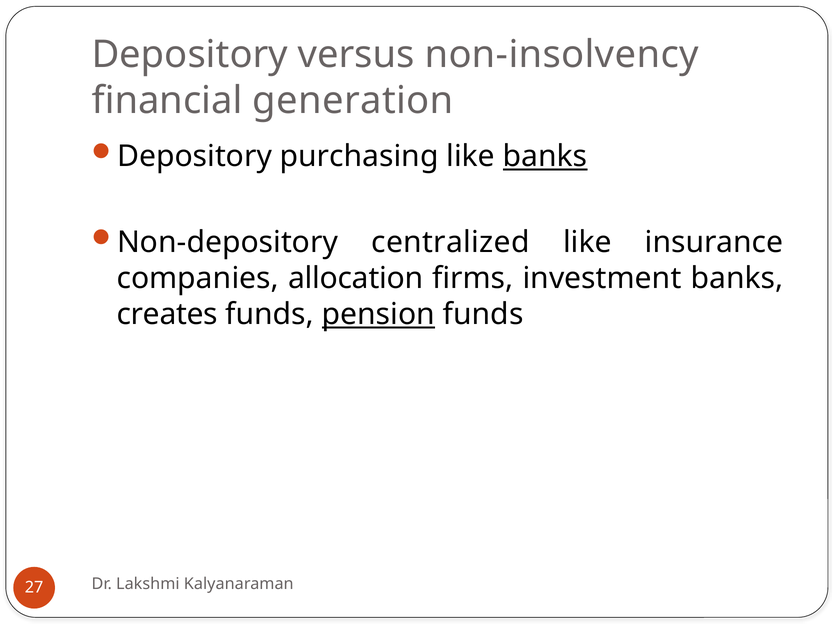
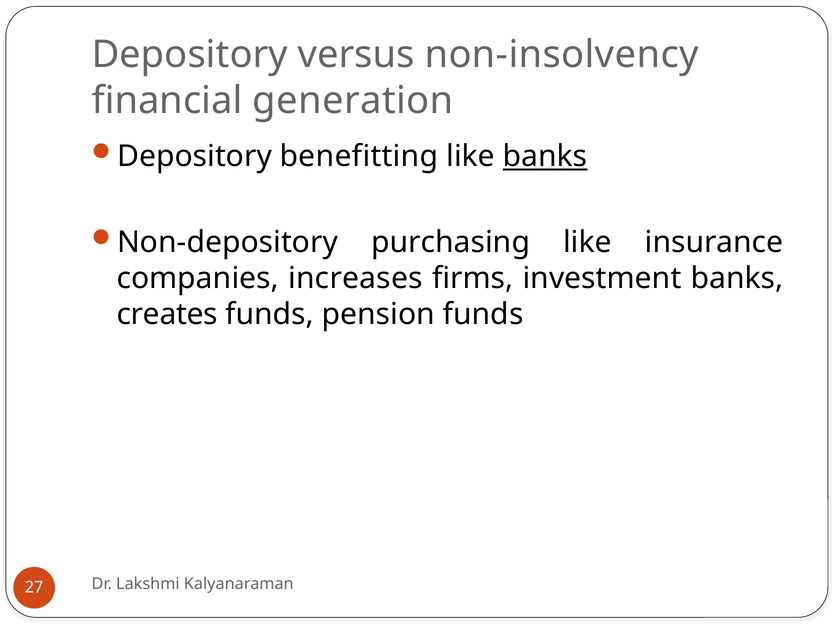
purchasing: purchasing -> benefitting (359, 156)
centralized: centralized -> purchasing (451, 242)
allocation: allocation -> increases (355, 278)
pension underline: present -> none (378, 314)
